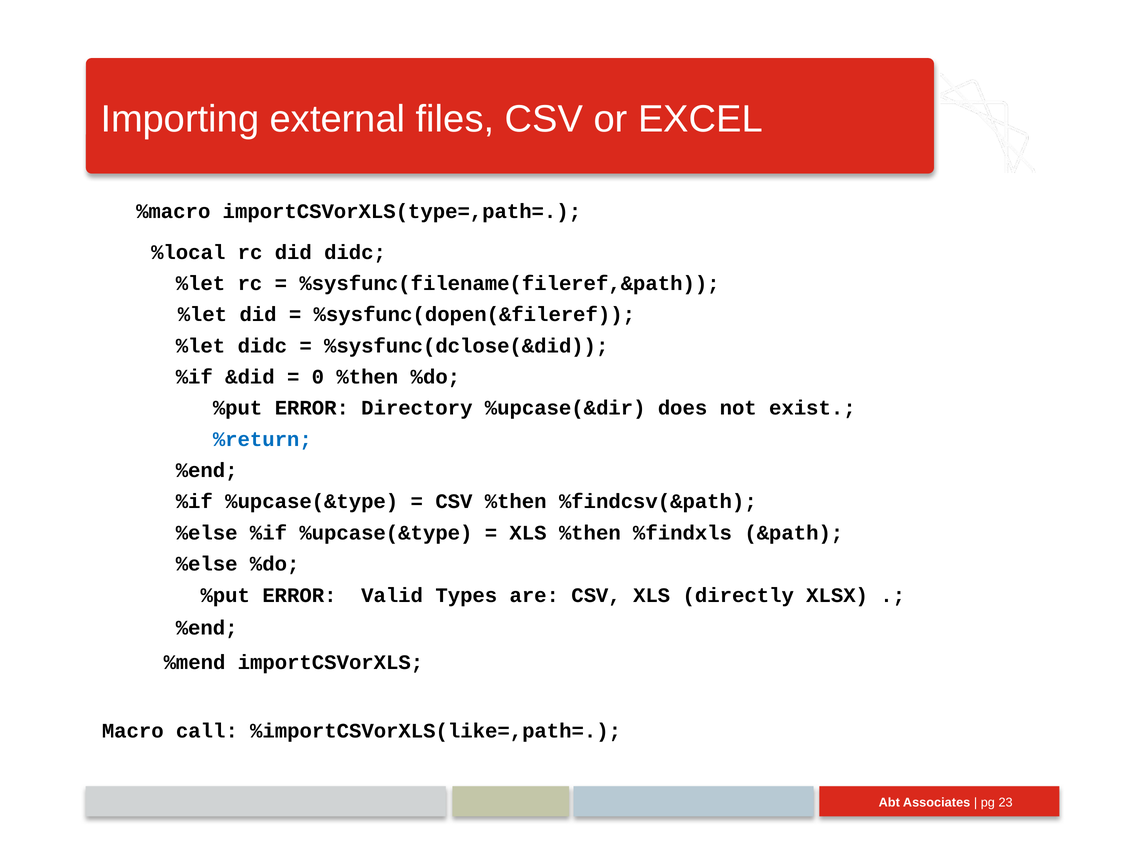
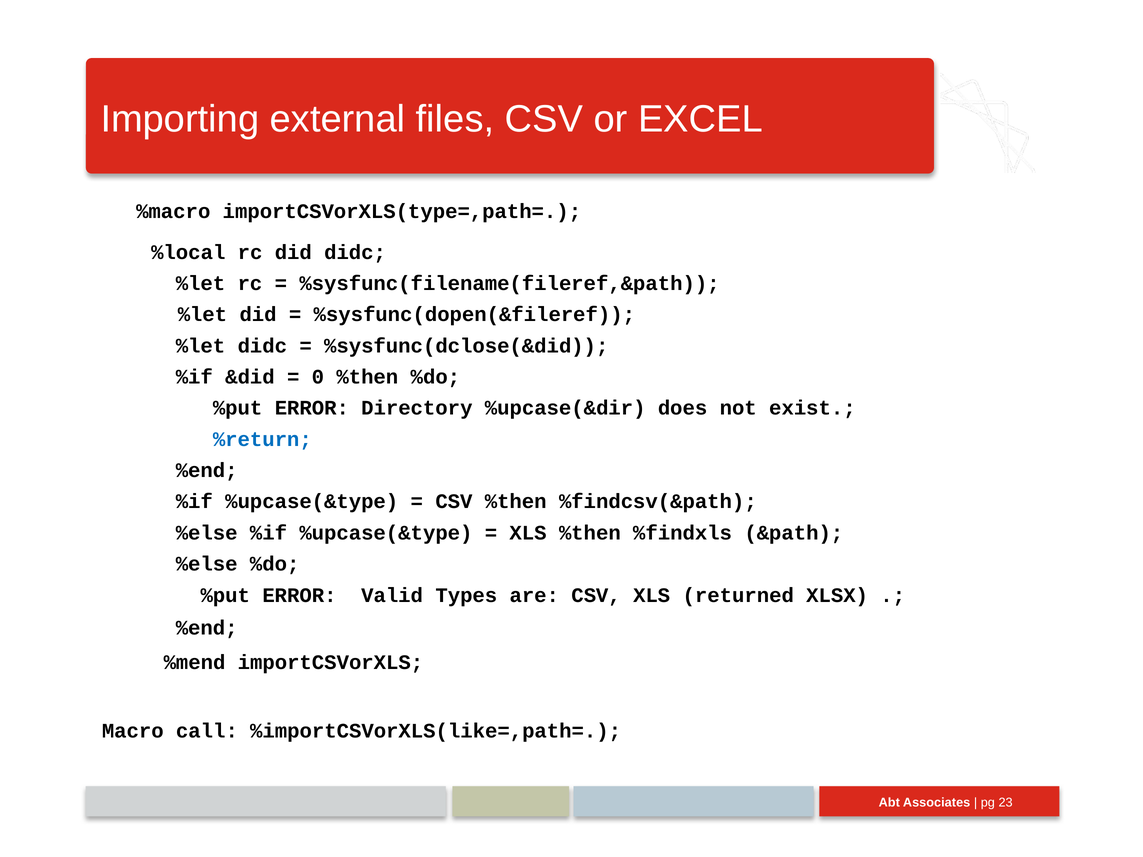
directly: directly -> returned (738, 595)
